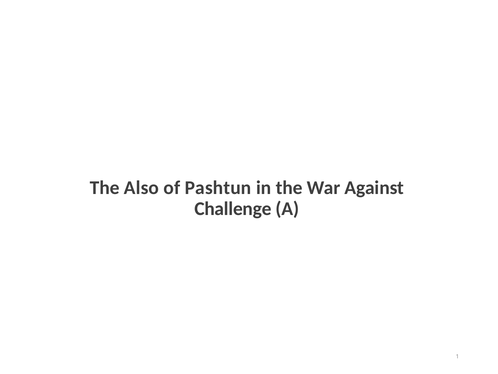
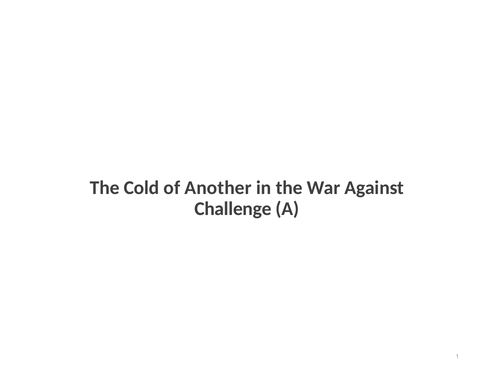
Also: Also -> Cold (142, 188)
Pashtun: Pashtun -> Another (218, 188)
